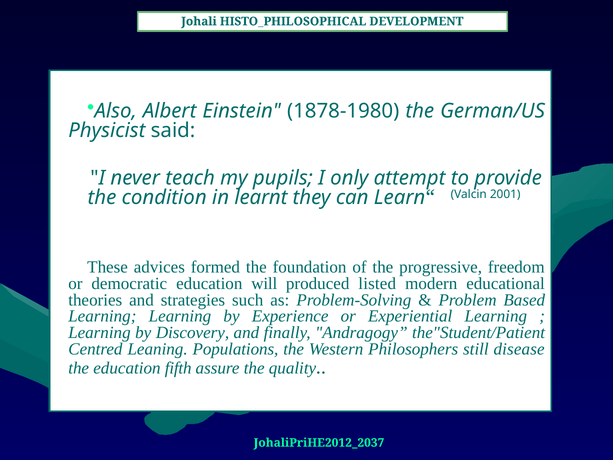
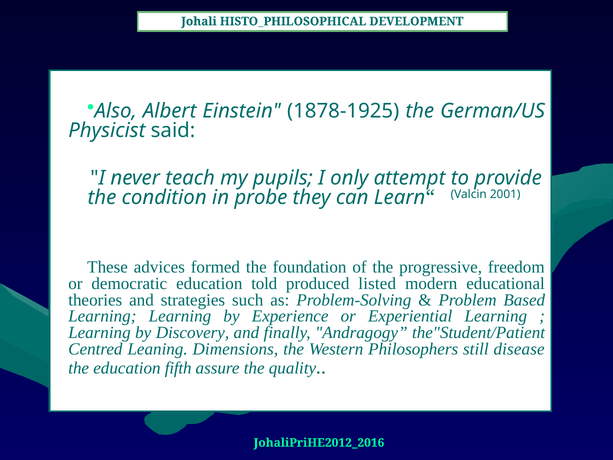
1878-1980: 1878-1980 -> 1878-1925 (343, 111)
learnt: learnt -> probe (261, 197)
will: will -> told (264, 283)
Populations: Populations -> Dimensions (235, 349)
JohaliPriHE2012_2037: JohaliPriHE2012_2037 -> JohaliPriHE2012_2016 (319, 443)
